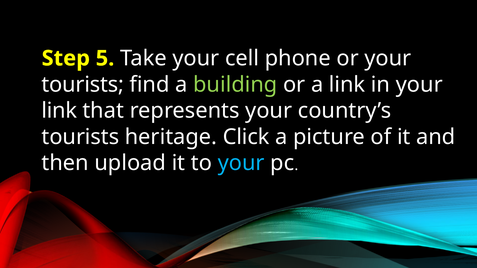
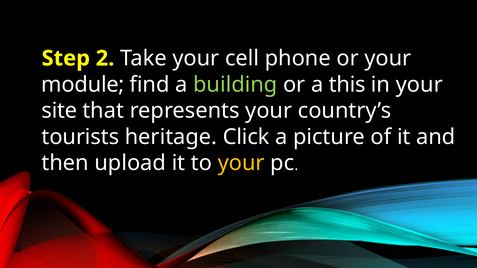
5: 5 -> 2 (105, 58)
tourists: tourists -> module (83, 85)
a link: link -> this (347, 85)
link: link -> site (59, 111)
your colour: light blue -> yellow (241, 163)
